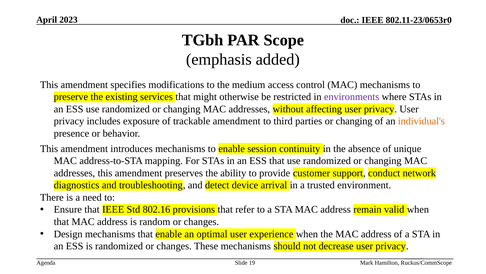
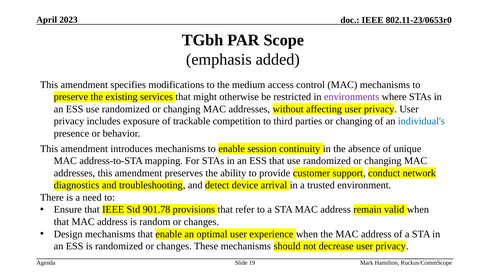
trackable amendment: amendment -> competition (237, 121)
individual's colour: orange -> blue (421, 121)
802.16: 802.16 -> 901.78 (156, 209)
